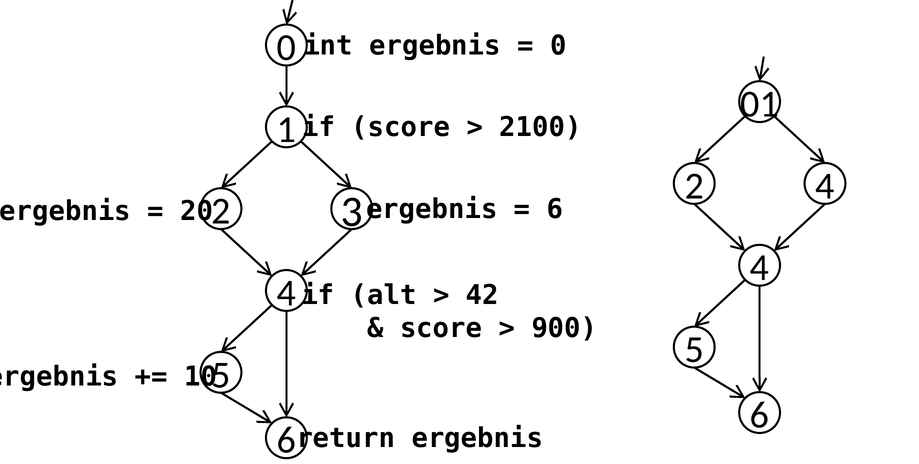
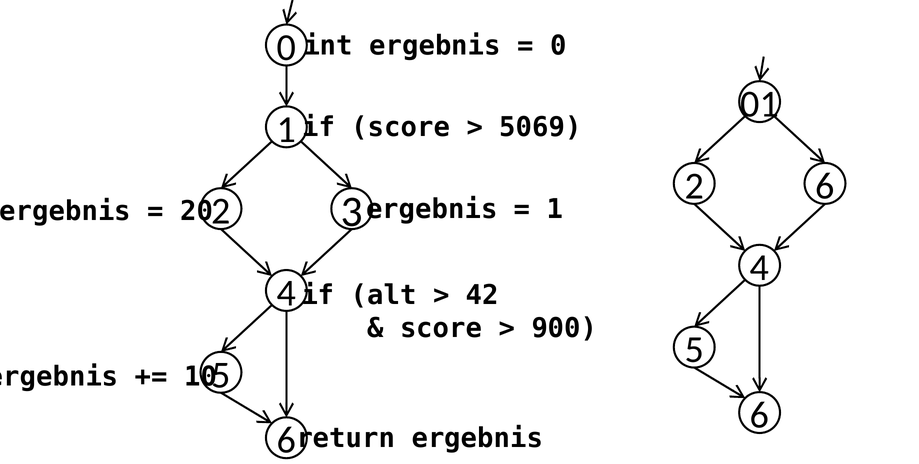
2100: 2100 -> 5069 (540, 127)
2 4: 4 -> 6 (825, 186)
6: 6 -> 1 (555, 209)
